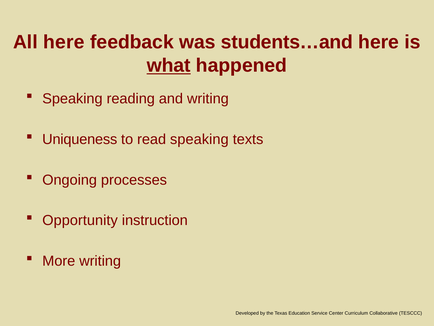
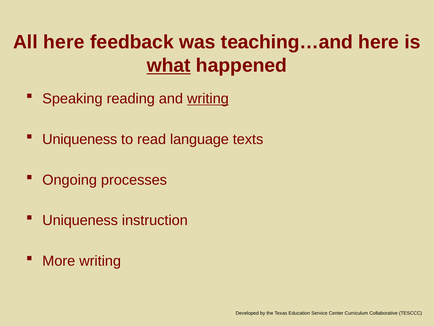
students…and: students…and -> teaching…and (287, 42)
writing underline: none -> present (208, 99)
read speaking: speaking -> language (199, 139)
Opportunity: Opportunity -> Uniqueness (80, 220)
